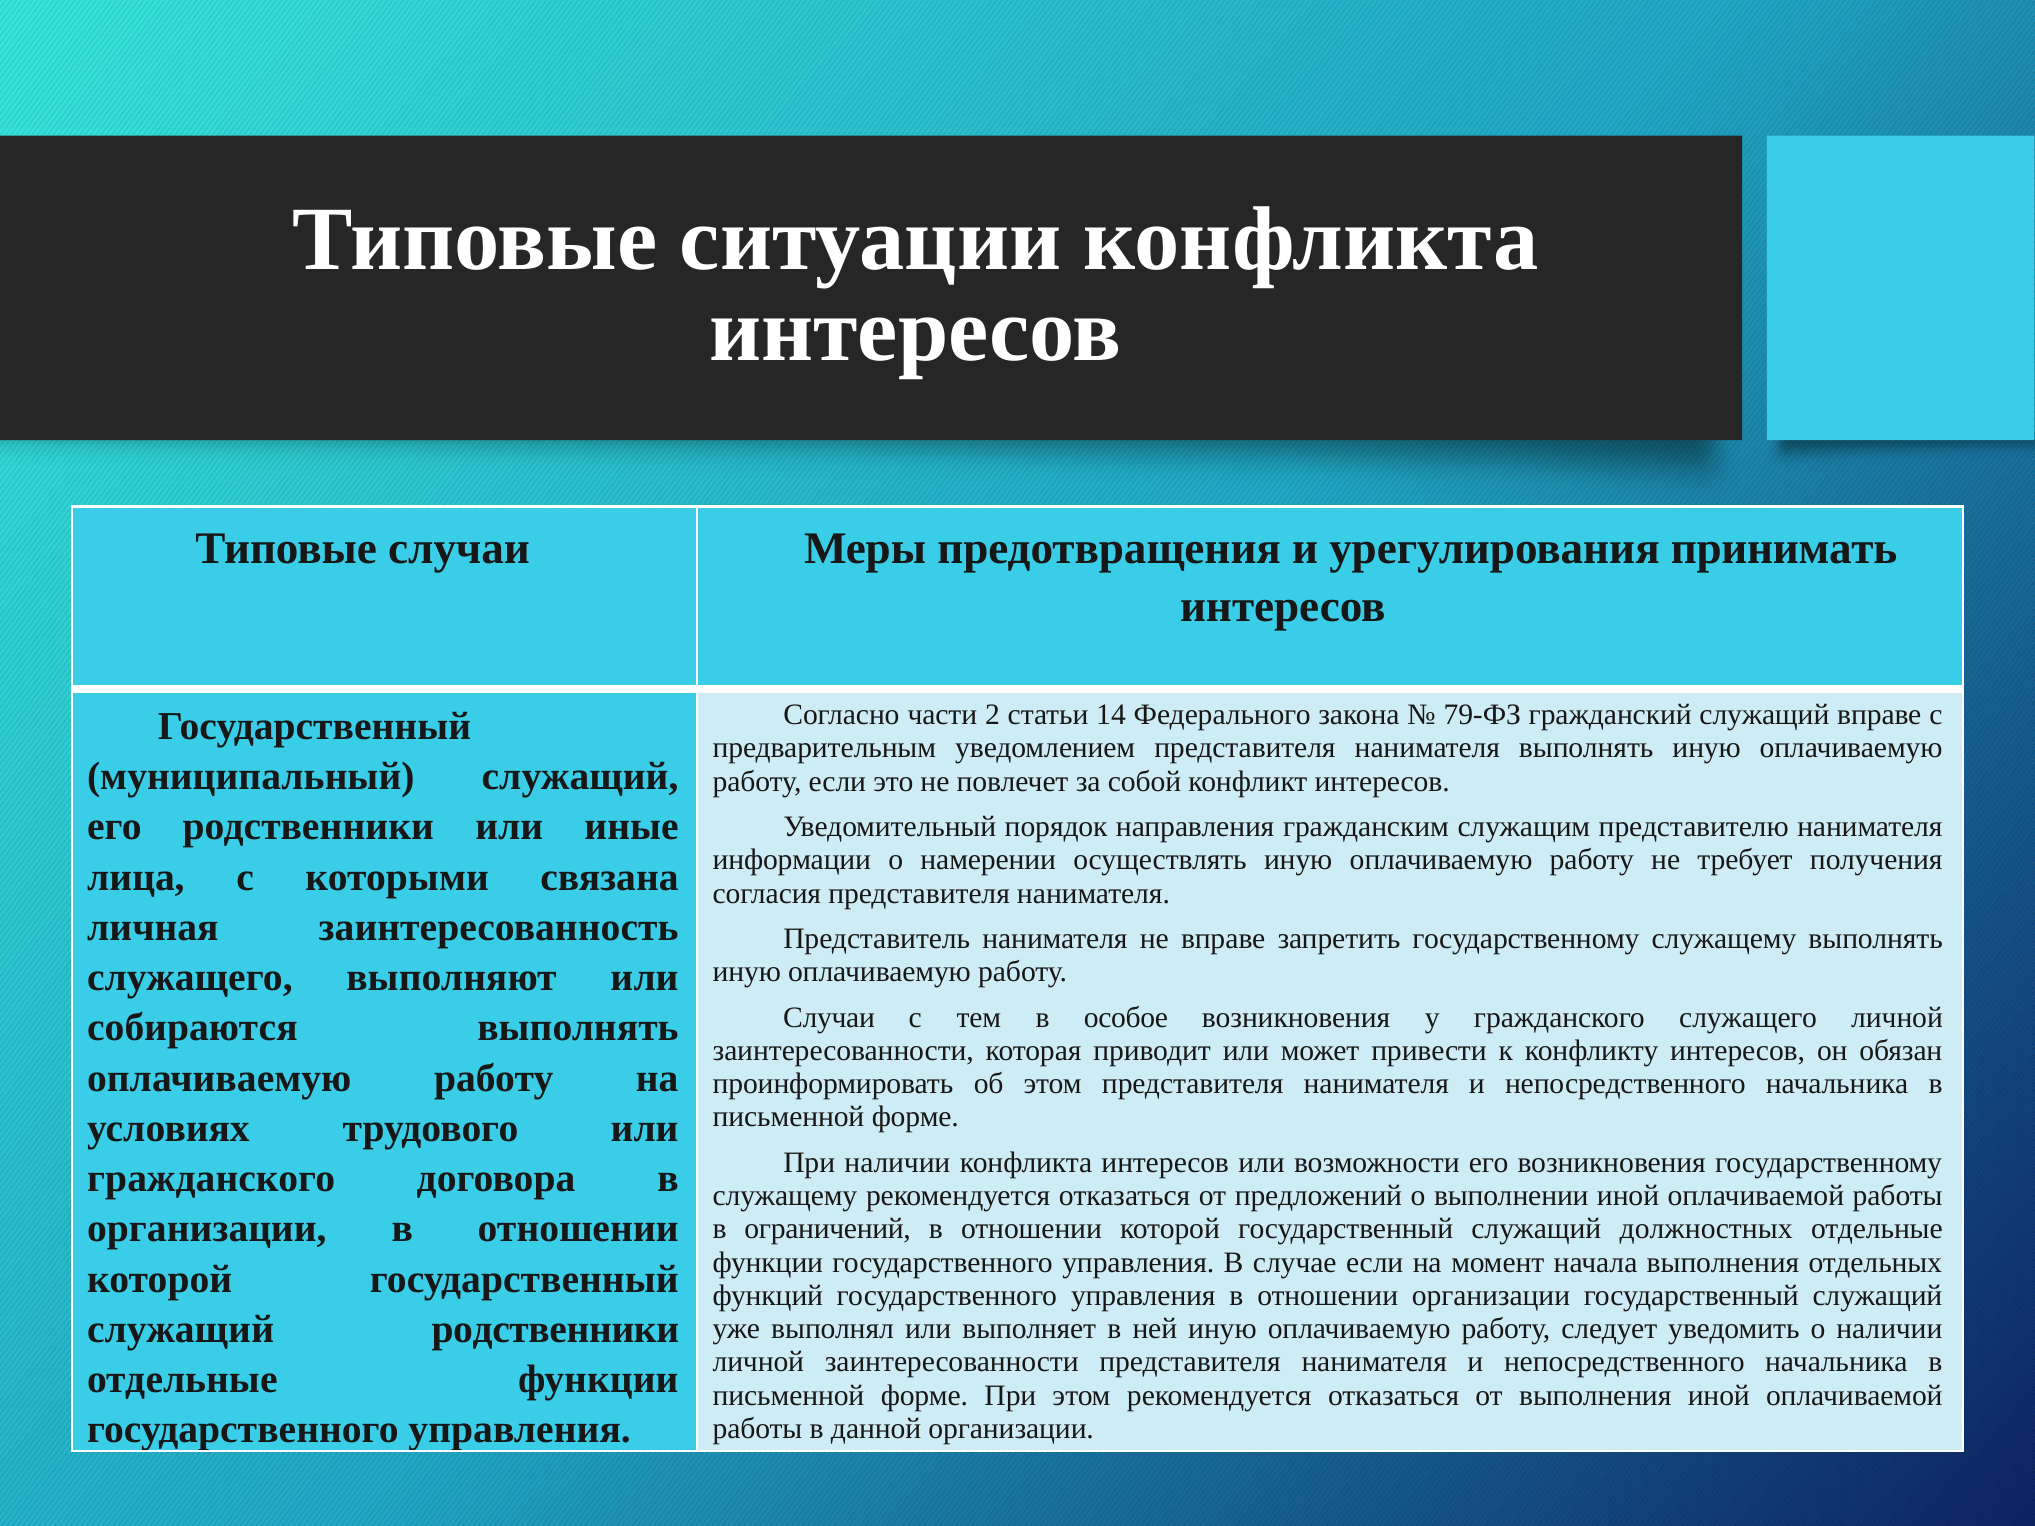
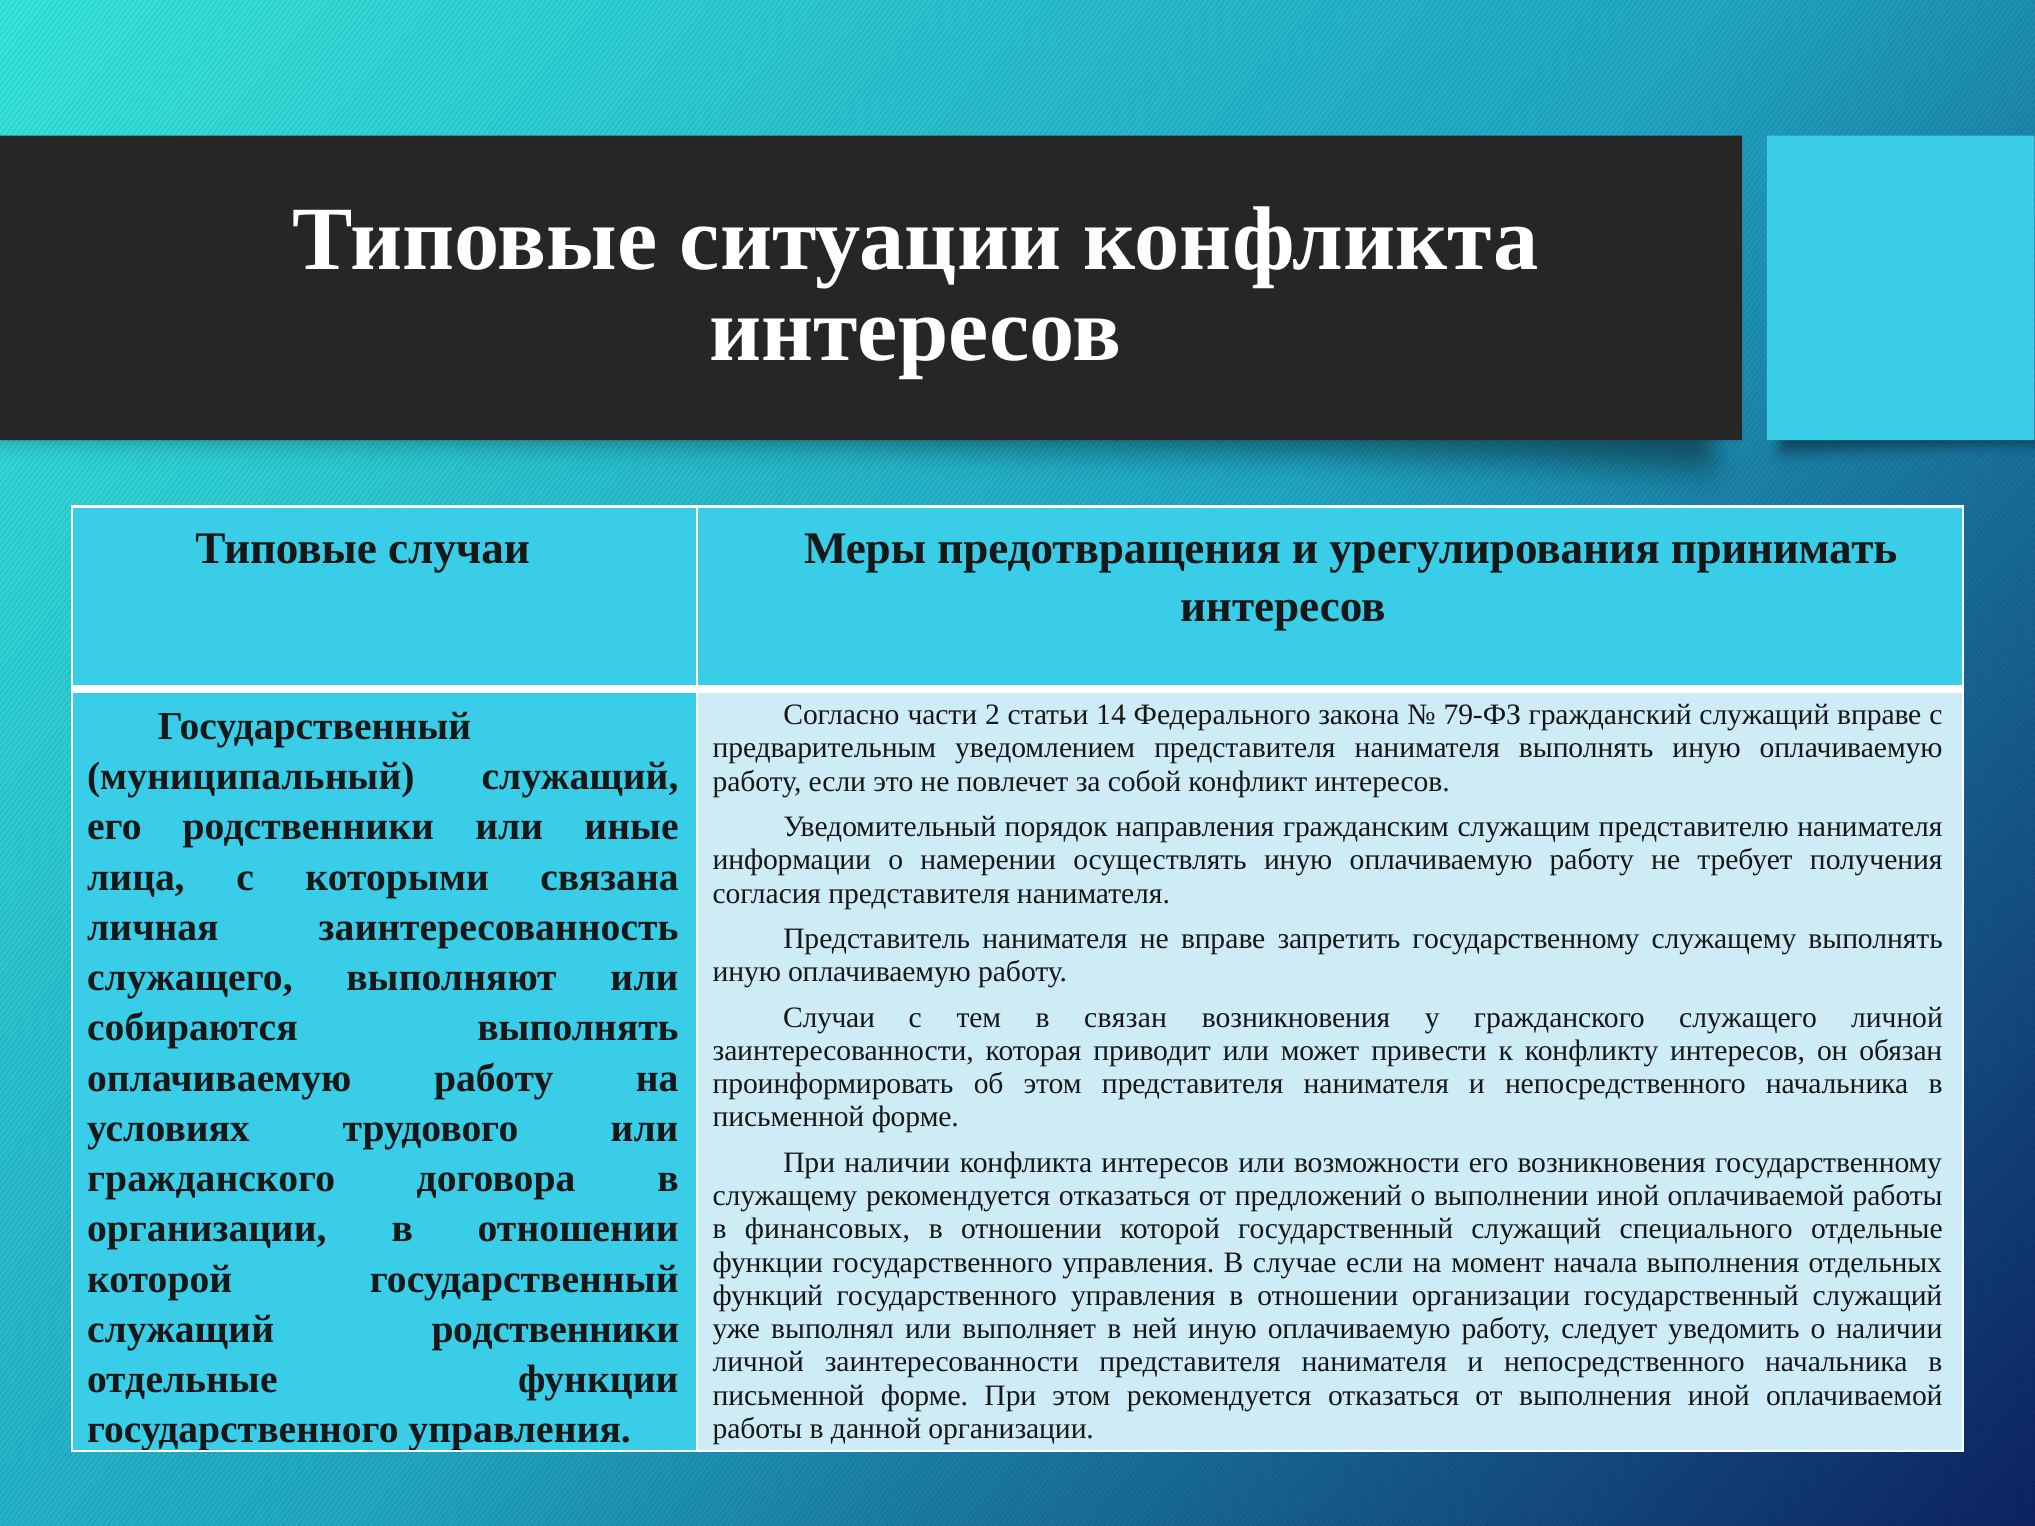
особое: особое -> связан (1126, 1018)
ограничений: ограничений -> финансовых (827, 1229)
должностных: должностных -> специального (1706, 1229)
